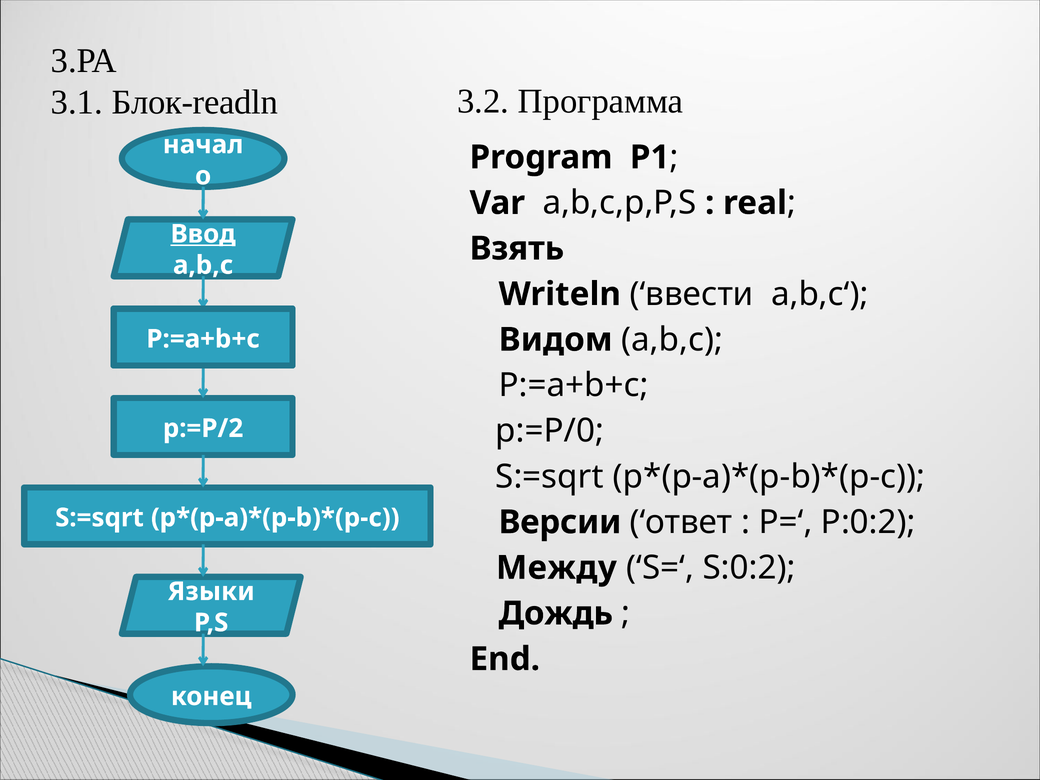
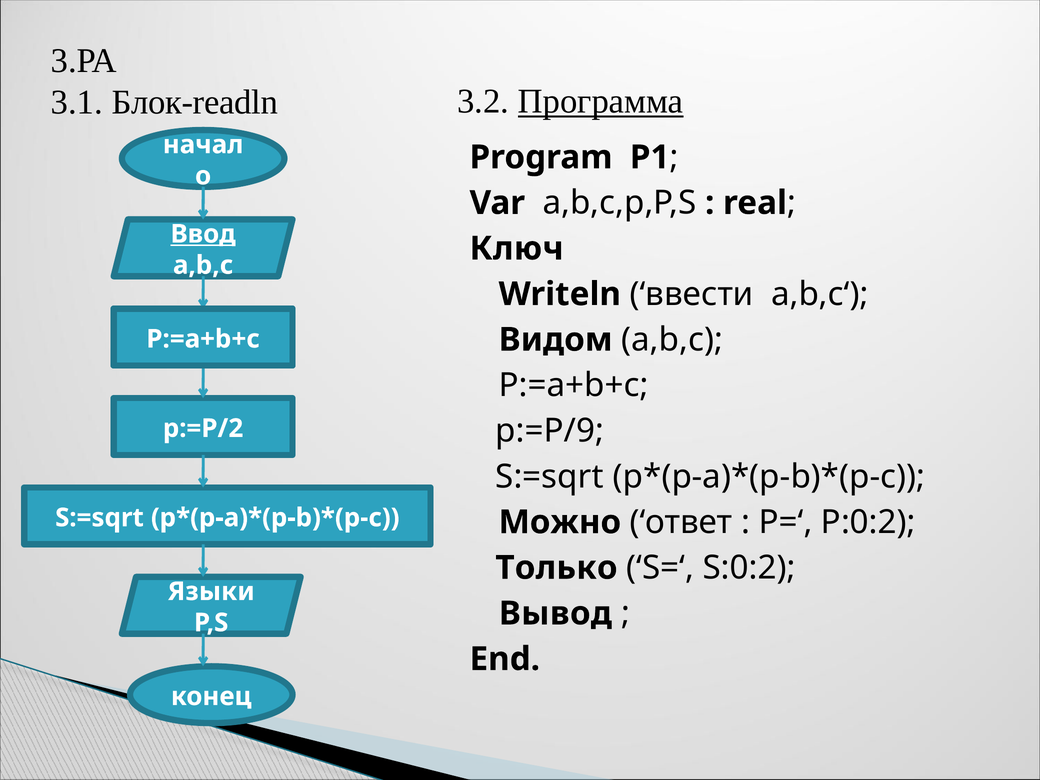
Программа underline: none -> present (601, 101)
Взять: Взять -> Ключ (517, 249)
p:=P/0: p:=P/0 -> p:=P/9 (550, 431)
Версии: Версии -> Можно (560, 522)
Между: Между -> Только (556, 568)
Дождь: Дождь -> Вывод (555, 613)
